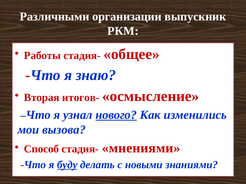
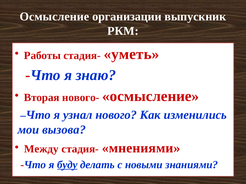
Различными: Различными -> Осмысление (54, 17)
общее: общее -> уметь (131, 54)
итогов-: итогов- -> нового- (81, 98)
нового underline: present -> none (116, 115)
Способ: Способ -> Между (41, 149)
